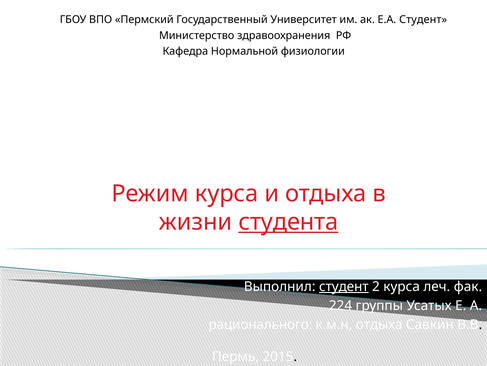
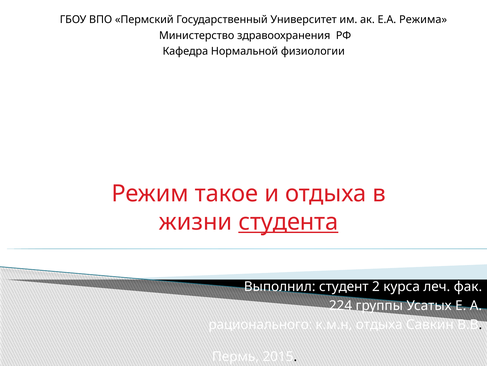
Е.А Студент: Студент -> Режима (423, 20)
Режим курса: курса -> такое (227, 193)
студент underline: present -> none (344, 286)
